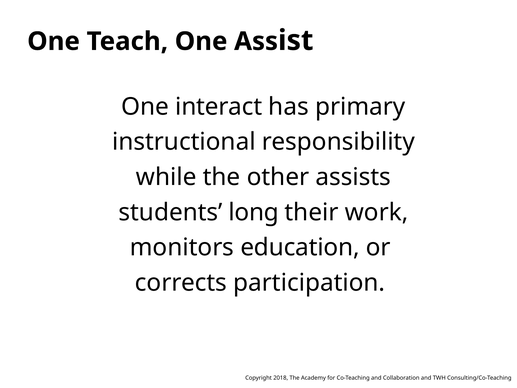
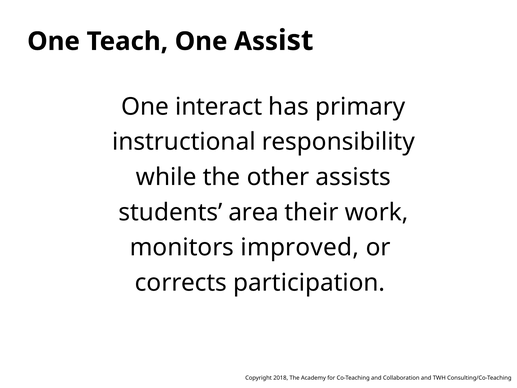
long: long -> area (254, 212)
education: education -> improved (300, 247)
